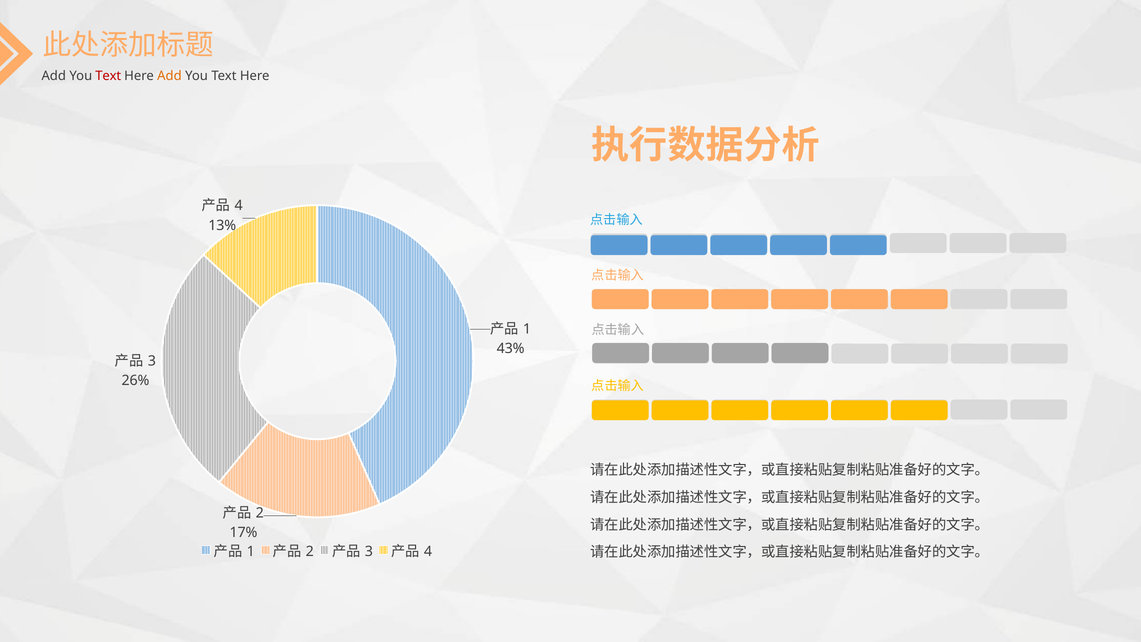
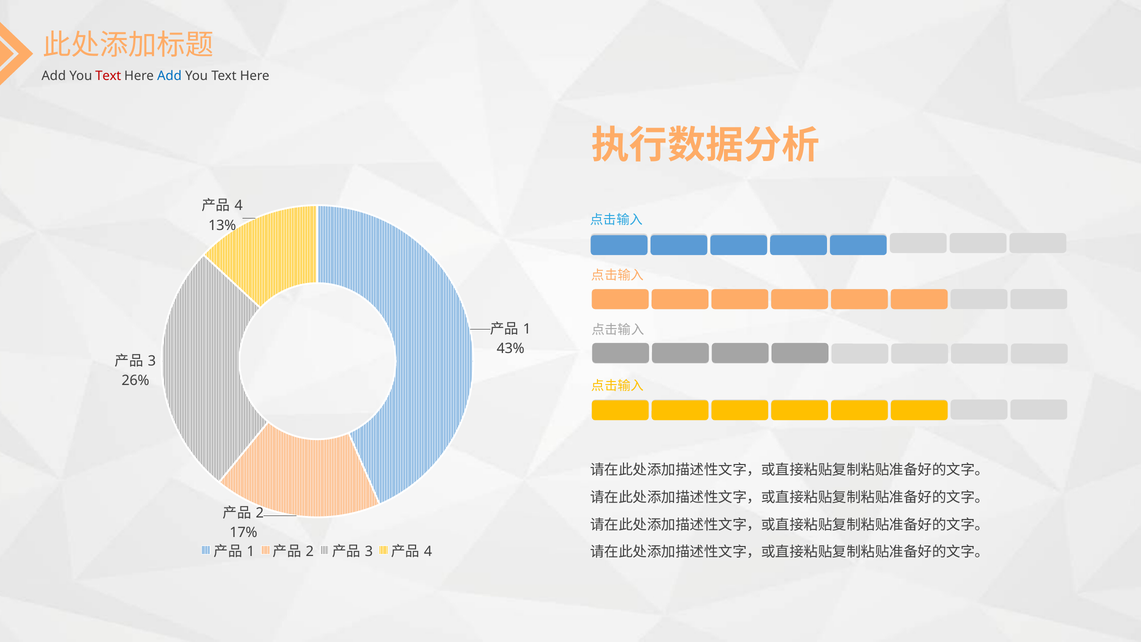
Add colour: orange -> blue (169, 76)
